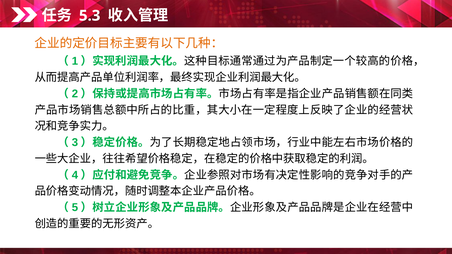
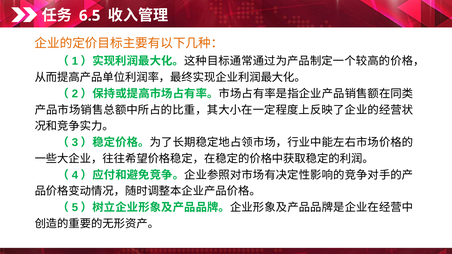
5.3: 5.3 -> 6.5 (90, 16)
